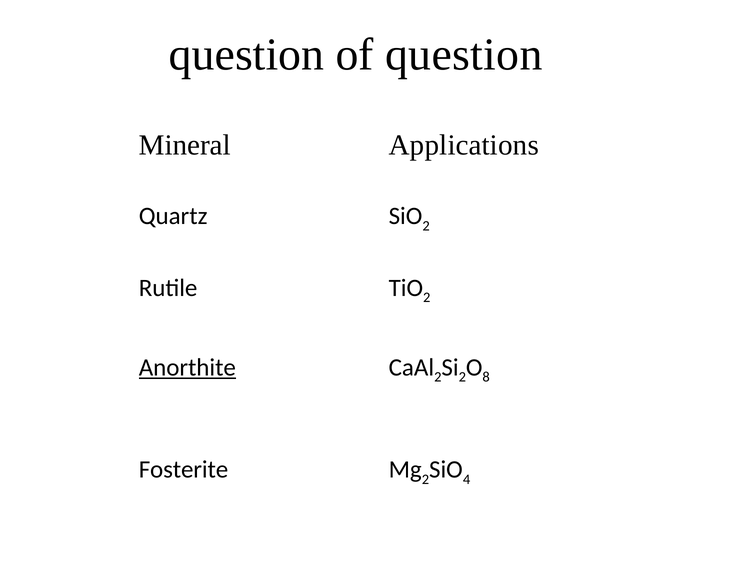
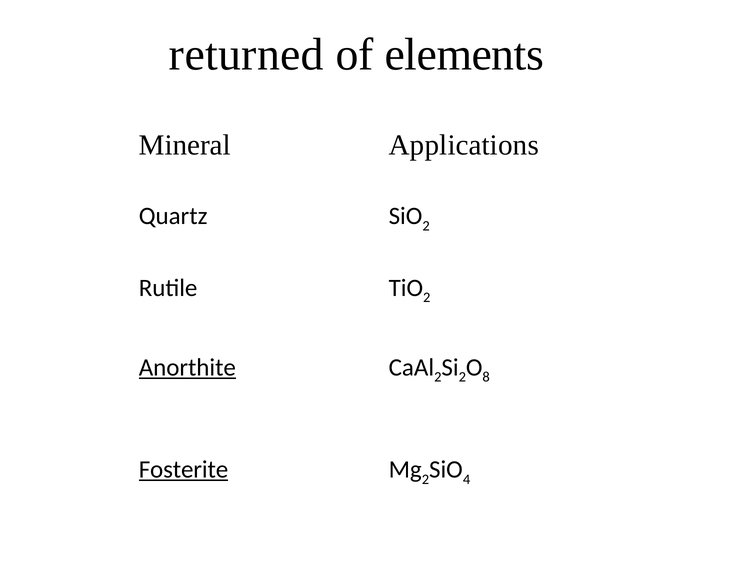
question: question -> returned (246, 54)
of question: question -> elements (464, 54)
Fosterite underline: none -> present (183, 470)
